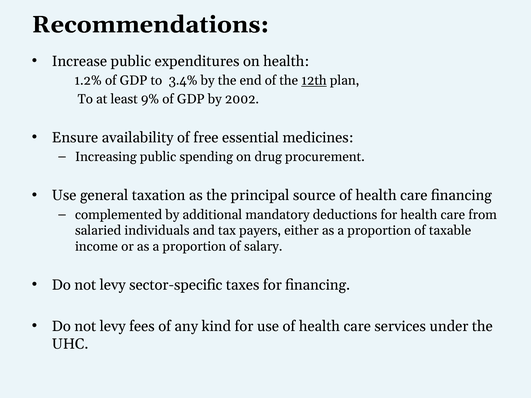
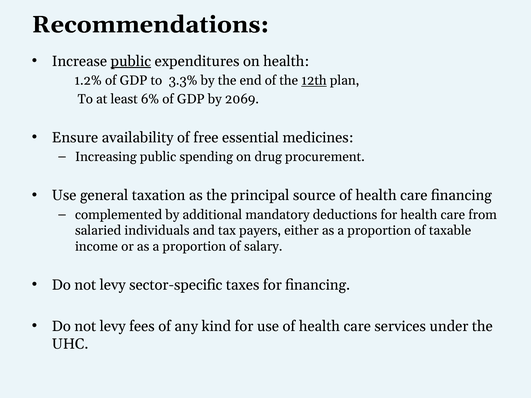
public underline: none -> present (131, 61)
3.4%: 3.4% -> 3.3% (183, 81)
9%: 9% -> 6% (150, 99)
2002: 2002 -> 2069 (242, 99)
